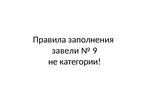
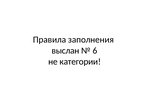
завели: завели -> выслан (65, 50)
9: 9 -> 6 (95, 50)
